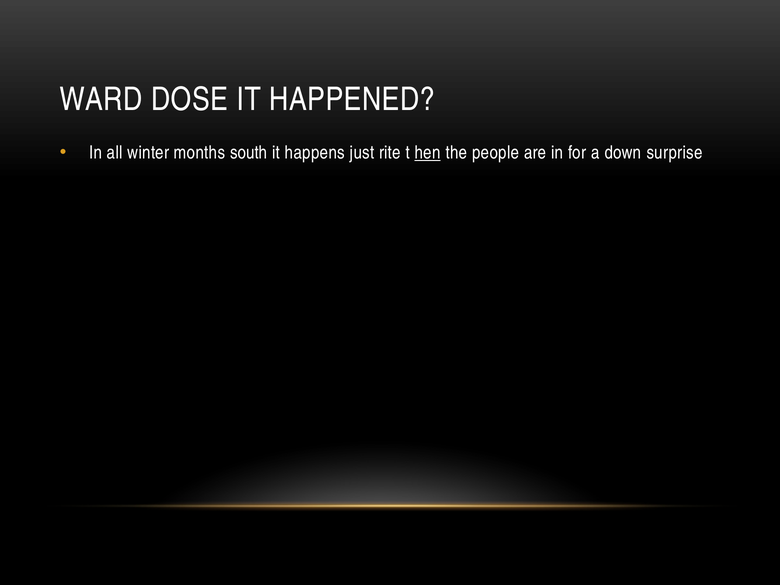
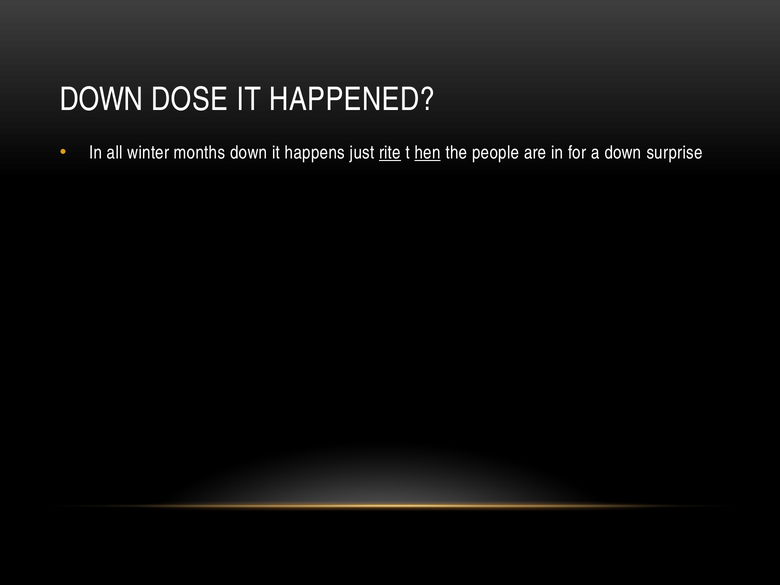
WARD: WARD -> DOWN (101, 100)
months south: south -> down (249, 153)
rite underline: none -> present (390, 153)
